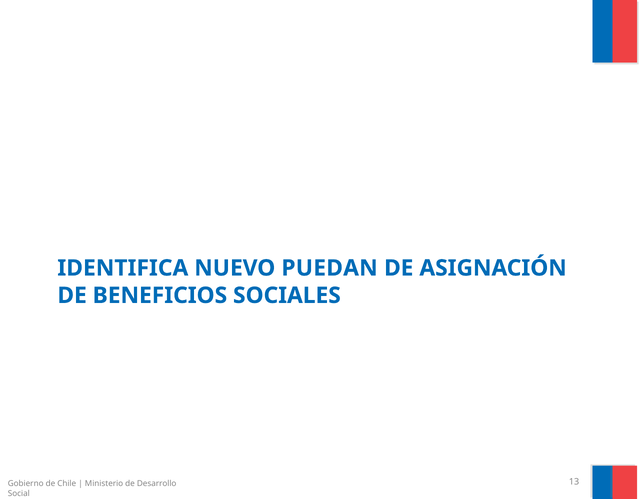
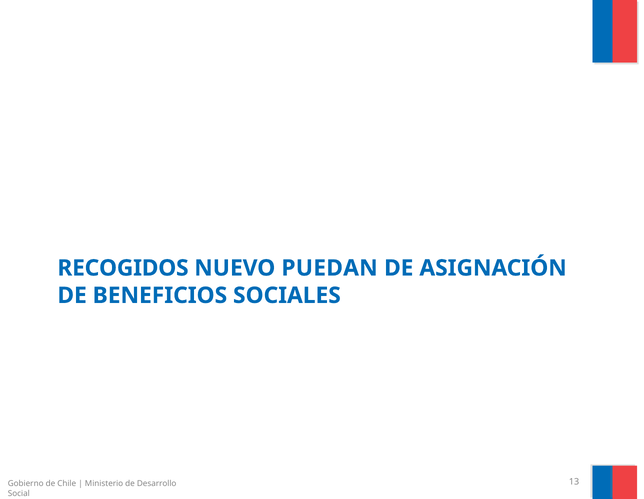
IDENTIFICA: IDENTIFICA -> RECOGIDOS (123, 268)
